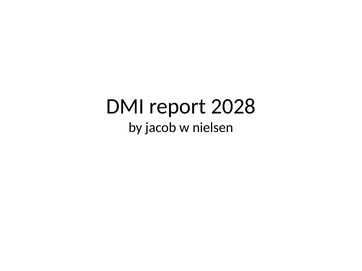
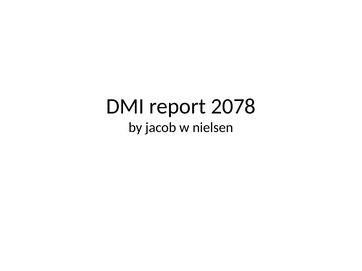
2028: 2028 -> 2078 (233, 107)
